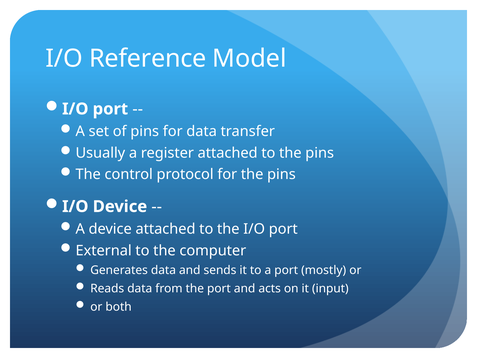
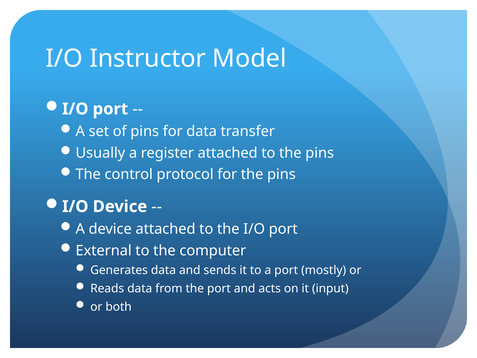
Reference: Reference -> Instructor (148, 59)
